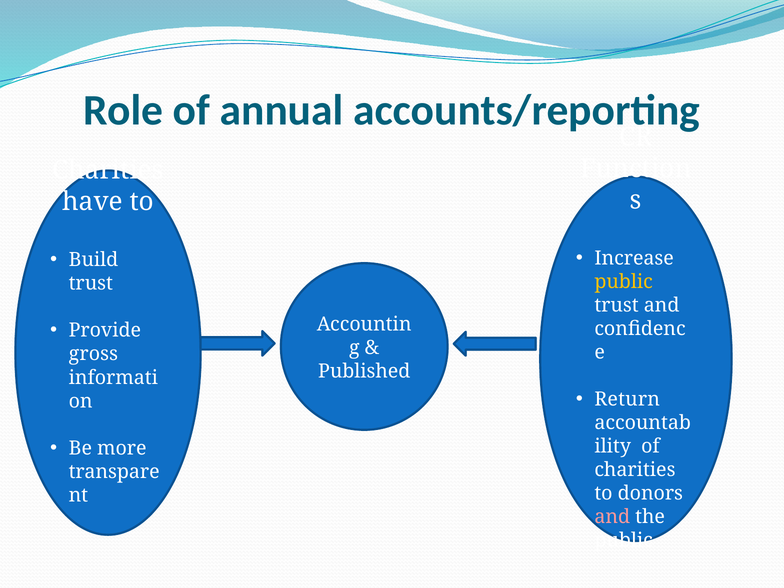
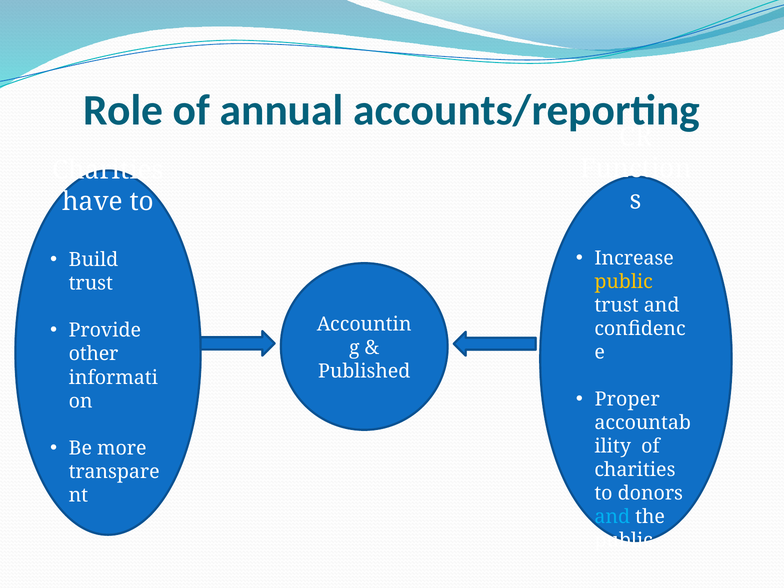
gross: gross -> other (94, 354)
Return: Return -> Proper (627, 399)
and colour: pink -> light blue (612, 517)
